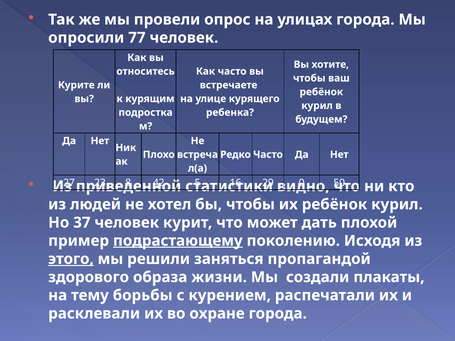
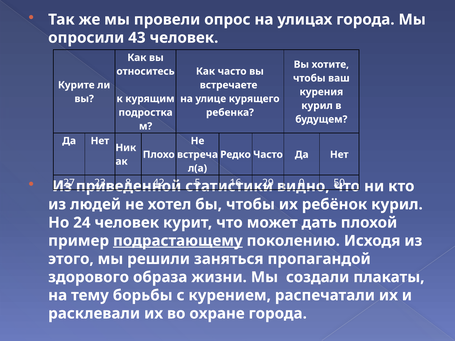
77: 77 -> 43 (137, 38)
ребёнок: ребёнок -> курения (321, 92)
37: 37 -> 24 (82, 223)
этого underline: present -> none (71, 259)
